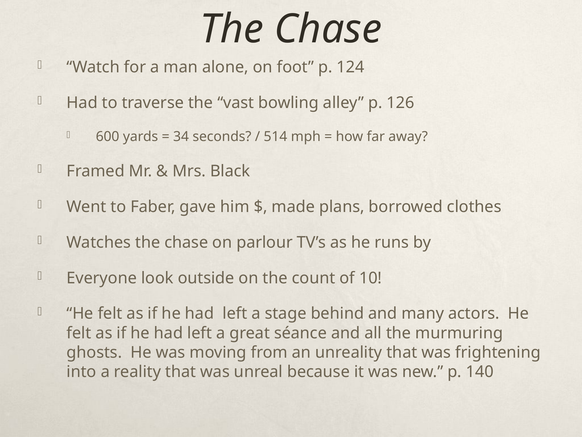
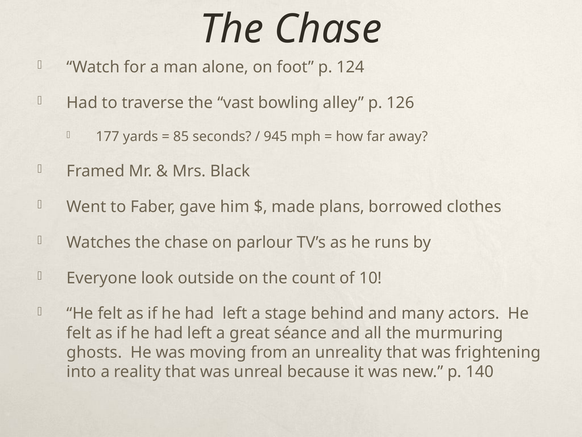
600: 600 -> 177 (108, 137)
34: 34 -> 85 (181, 137)
514: 514 -> 945 (275, 137)
